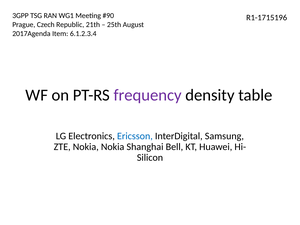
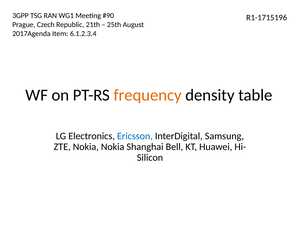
frequency colour: purple -> orange (148, 95)
